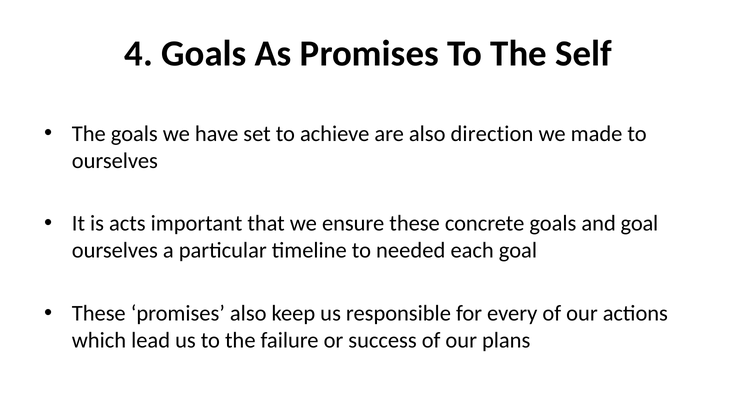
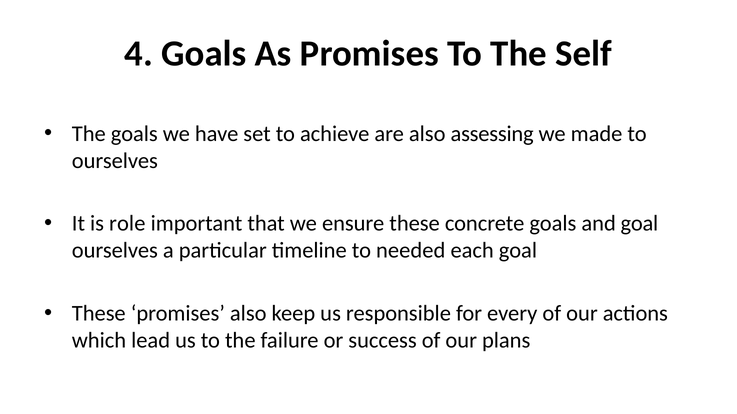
direction: direction -> assessing (492, 134)
acts: acts -> role (127, 224)
